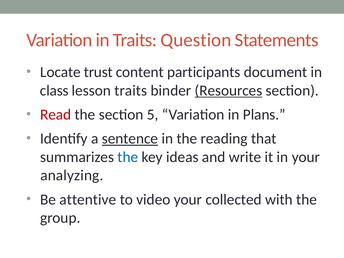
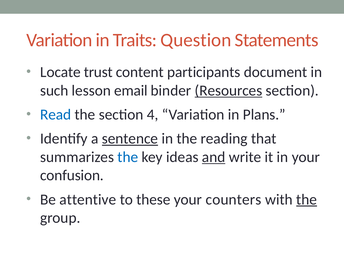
class: class -> such (54, 91)
lesson traits: traits -> email (131, 91)
Read colour: red -> blue (56, 115)
5: 5 -> 4 (153, 115)
and underline: none -> present (214, 157)
analyzing: analyzing -> confusion (72, 175)
video: video -> these (153, 199)
collected: collected -> counters (234, 199)
the underline: none -> present (307, 199)
